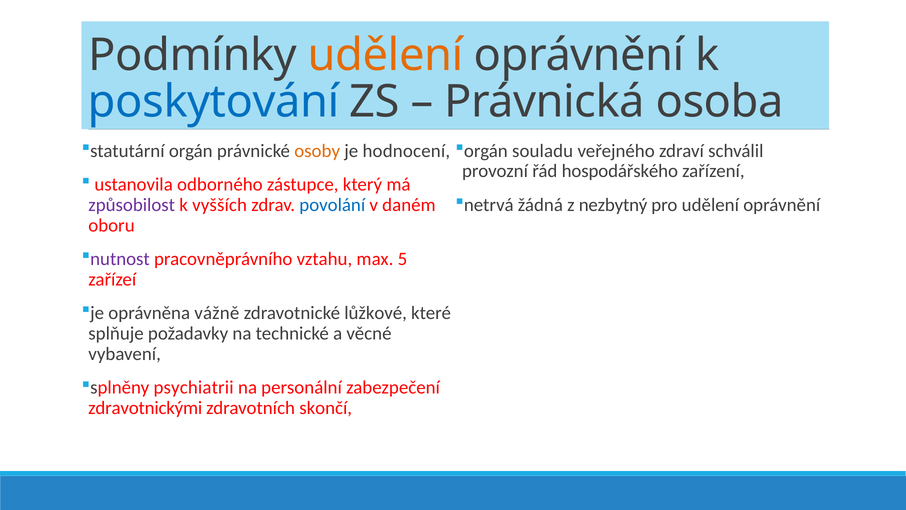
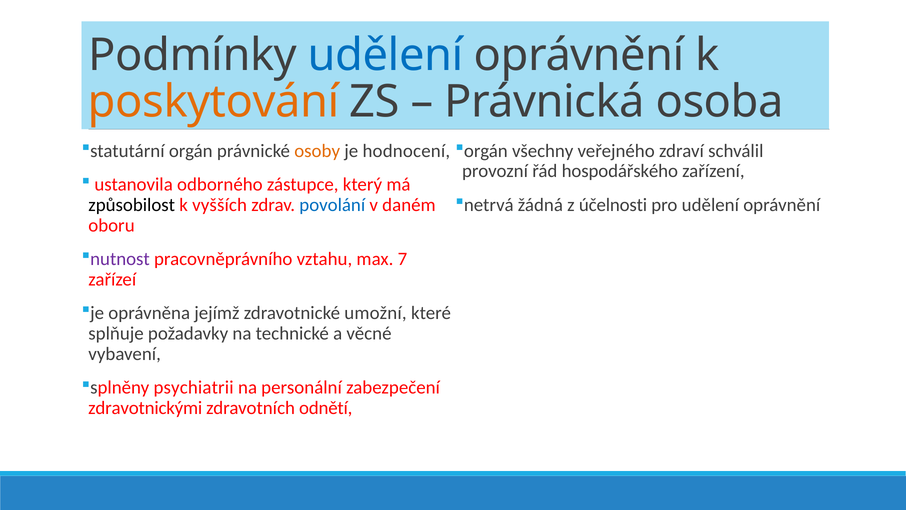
udělení colour: orange -> blue (386, 55)
poskytování colour: blue -> orange (214, 102)
souladu: souladu -> všechny (543, 151)
nezbytný: nezbytný -> účelnosti (613, 205)
způsobilost colour: purple -> black (132, 205)
5: 5 -> 7 (402, 259)
vážně: vážně -> jejímž (217, 313)
lůžkové: lůžkové -> umožní (375, 313)
skončí: skončí -> odnětí (326, 408)
